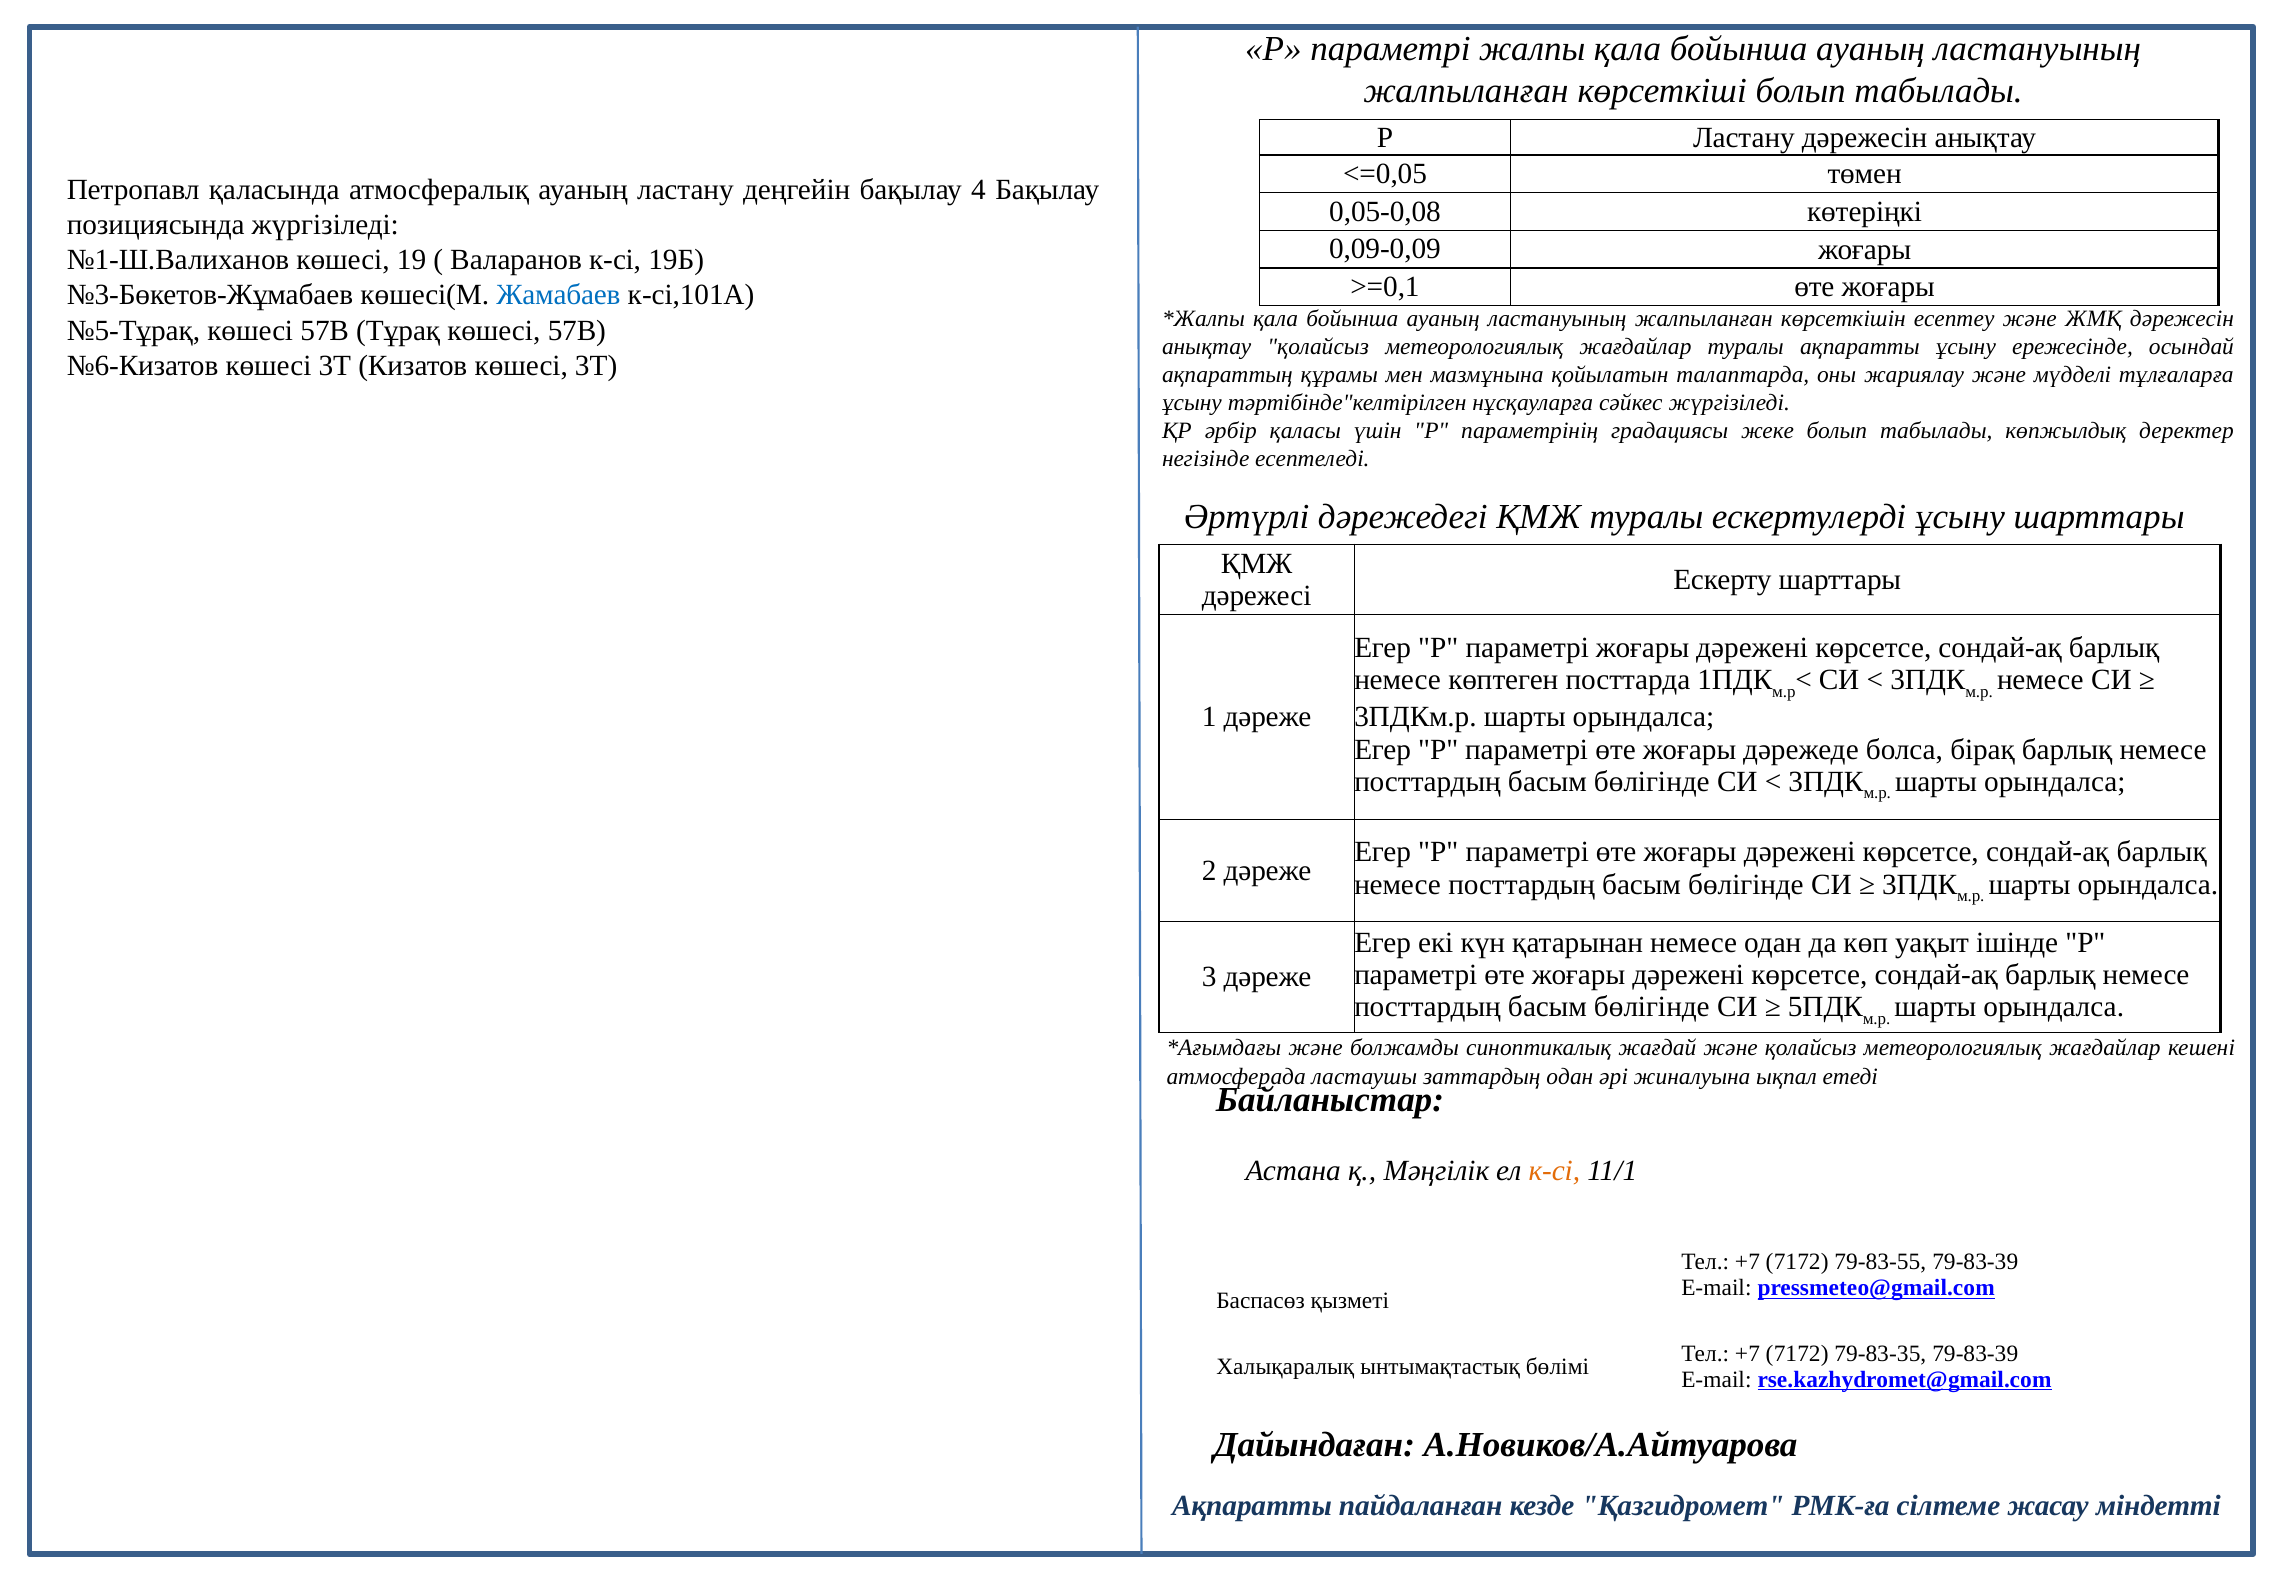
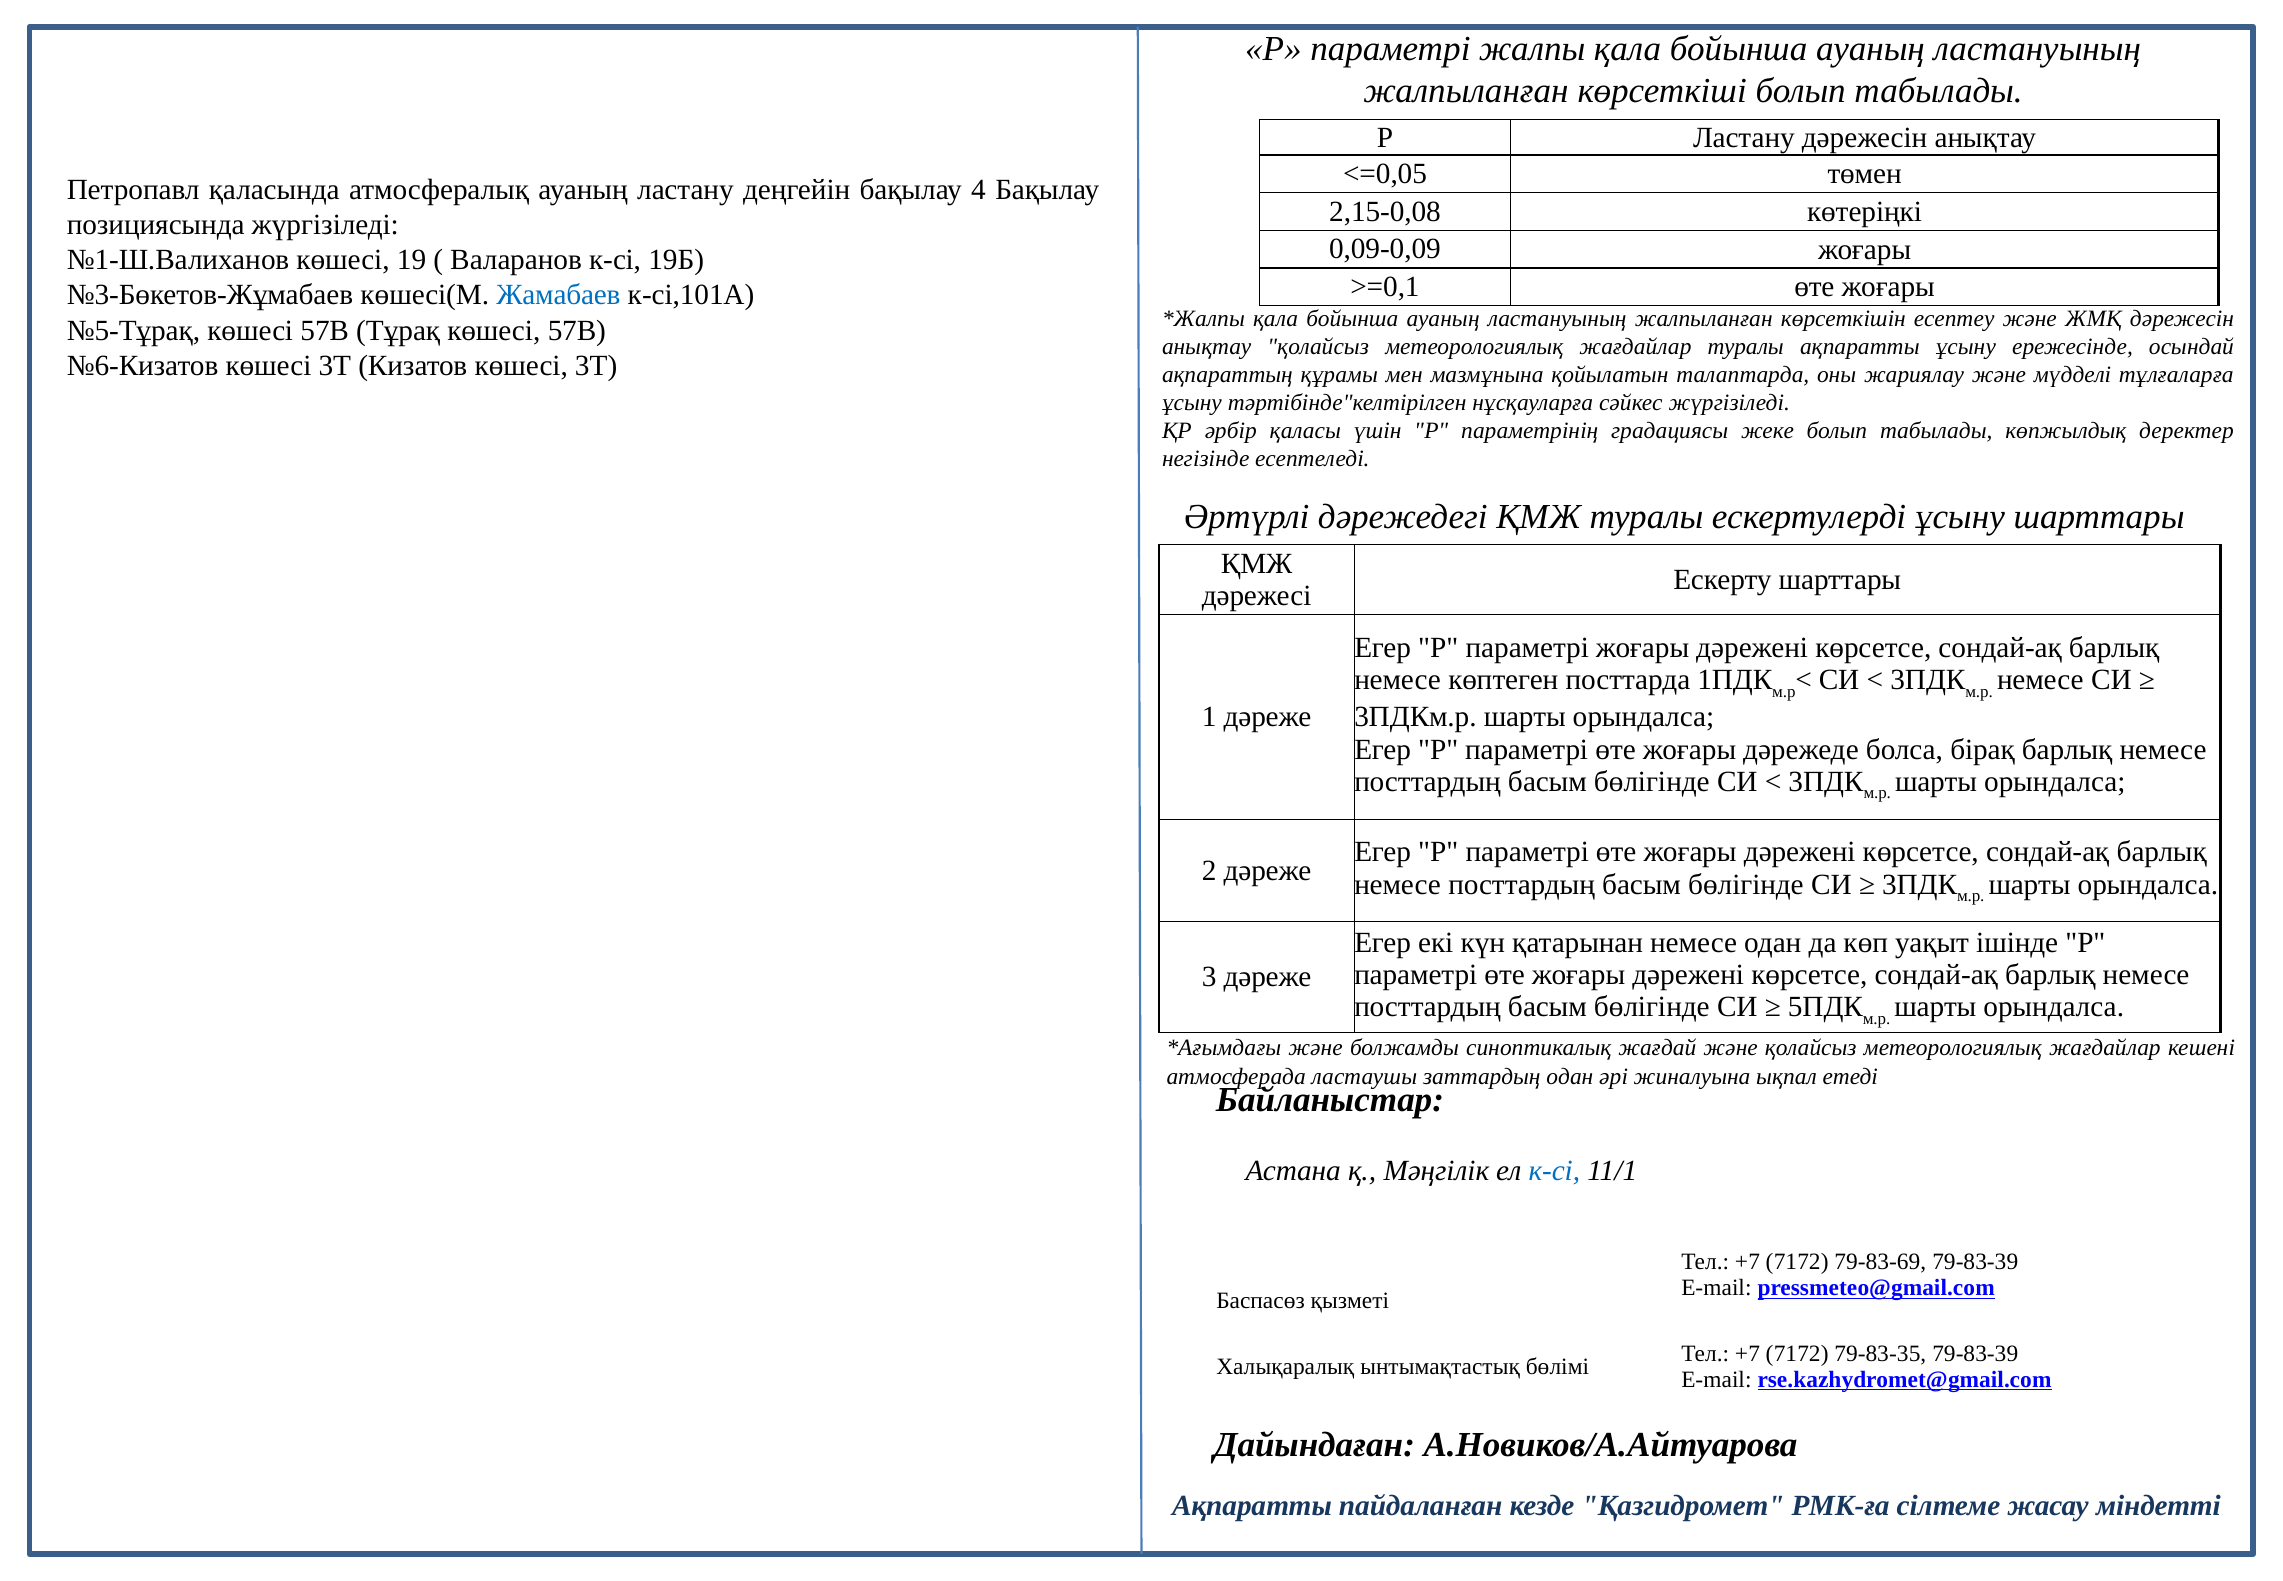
0,05-0,08: 0,05-0,08 -> 2,15-0,08 (1385, 211)
к-сі colour: orange -> blue (1554, 1171)
79-83-55: 79-83-55 -> 79-83-69 (1880, 1262)
